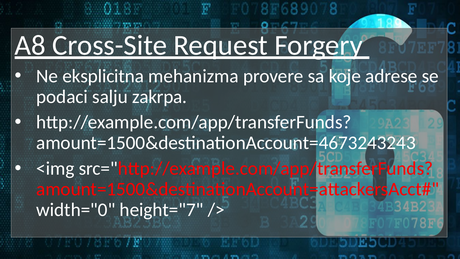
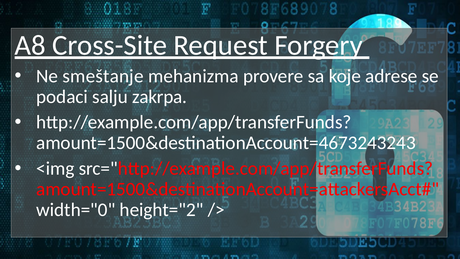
eksplicitna: eksplicitna -> smeštanje (103, 76)
height="7: height="7 -> height="2 (162, 210)
